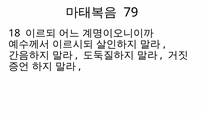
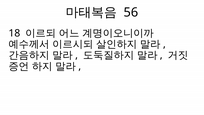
79: 79 -> 56 (131, 12)
